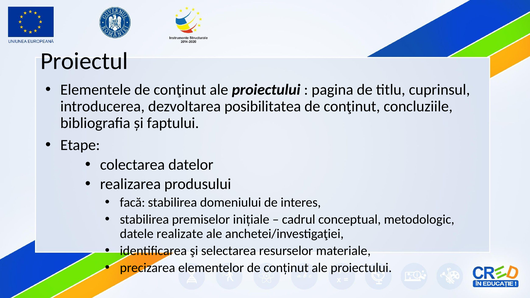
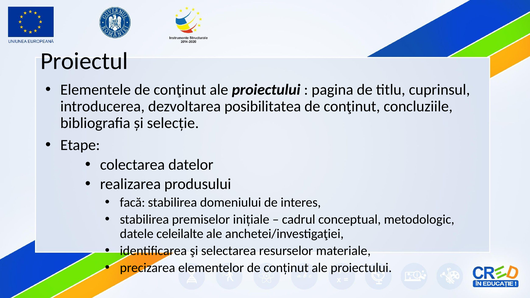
faptului: faptului -> selecție (173, 123)
realizate: realizate -> celeilalte (180, 234)
